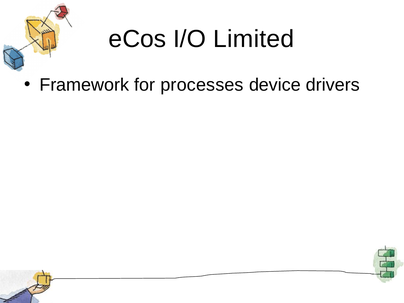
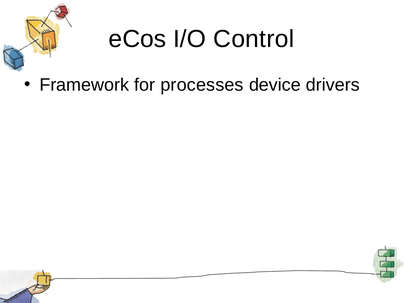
Limited: Limited -> Control (254, 39)
